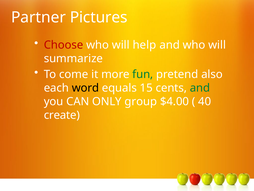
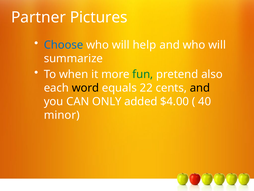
Choose colour: red -> blue (64, 45)
come: come -> when (74, 74)
15: 15 -> 22 (146, 88)
and colour: green -> black (200, 88)
group: group -> added (141, 101)
create: create -> minor (62, 115)
